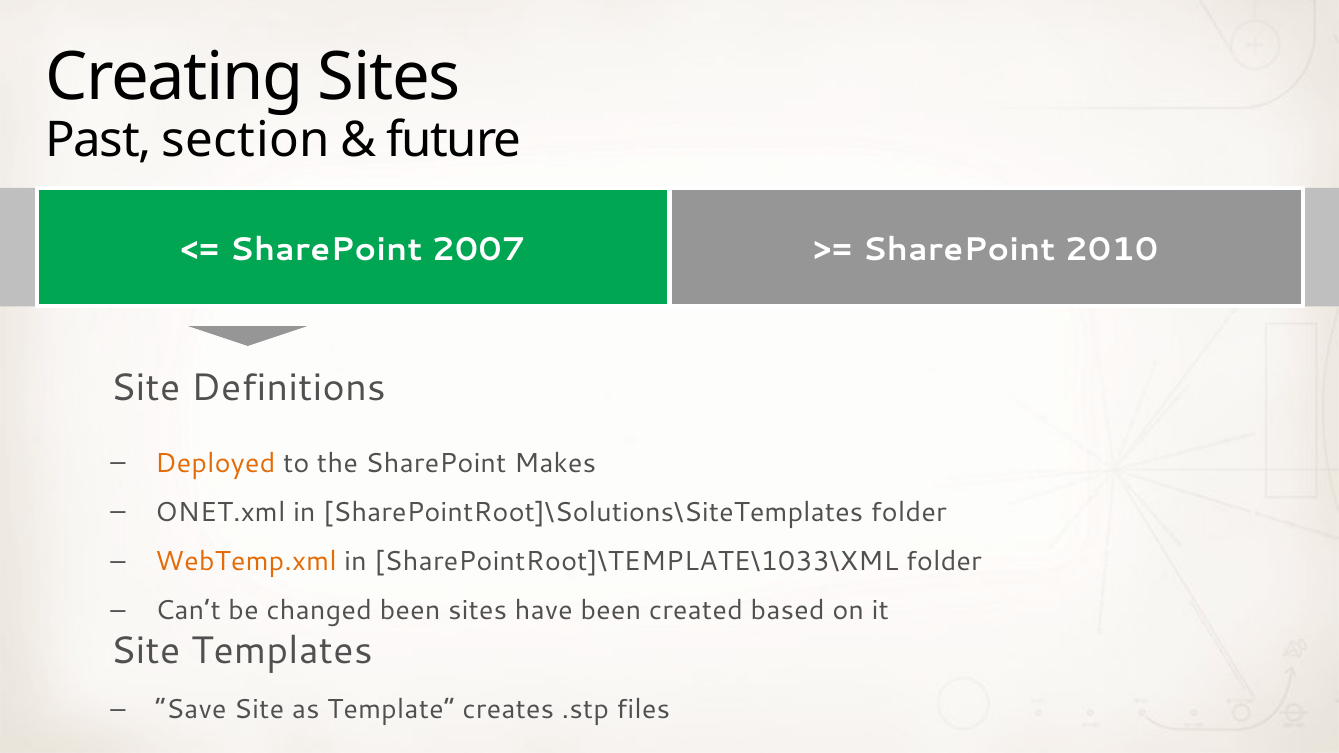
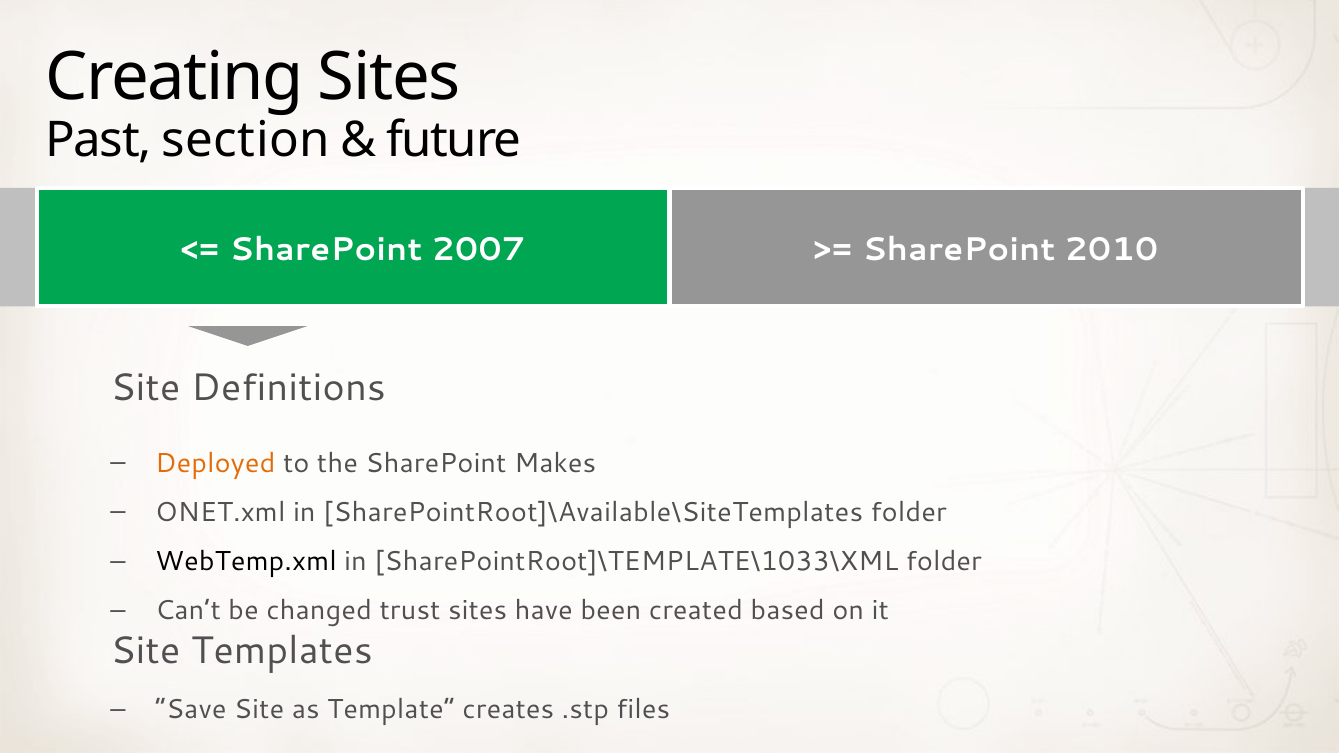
SharePointRoot]\Solutions\SiteTemplates: SharePointRoot]\Solutions\SiteTemplates -> SharePointRoot]\Available\SiteTemplates (593, 513)
WebTemp.xml colour: orange -> black (246, 562)
changed been: been -> trust (410, 611)
